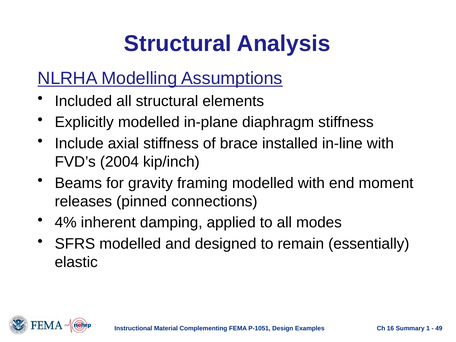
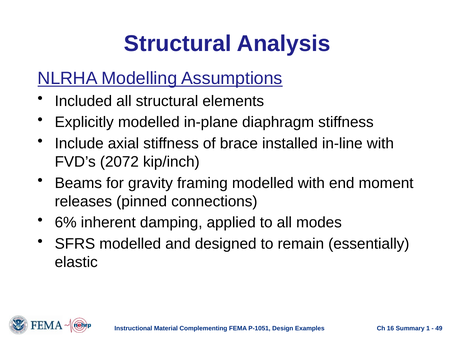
2004: 2004 -> 2072 (119, 162)
4%: 4% -> 6% (66, 223)
